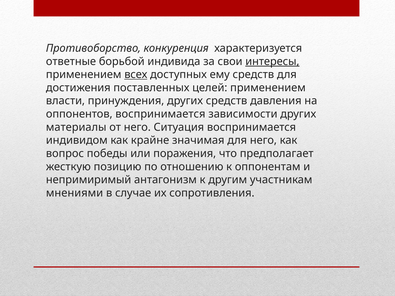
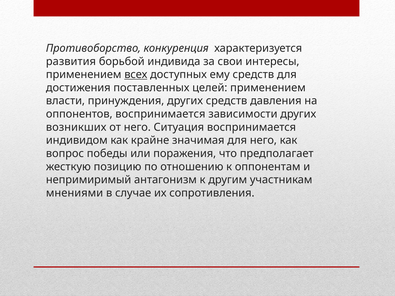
ответные: ответные -> развития (71, 61)
интересы underline: present -> none (272, 61)
материалы: материалы -> возникших (76, 127)
